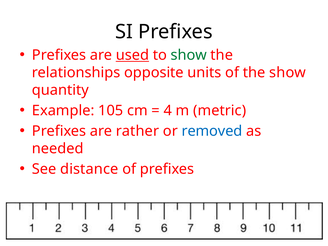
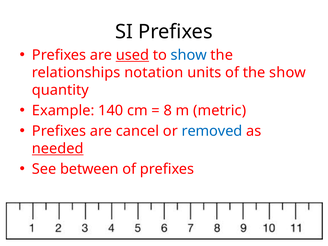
show colour: green -> blue (189, 55)
opposite: opposite -> notation (154, 73)
105: 105 -> 140 (111, 111)
4: 4 -> 8 (168, 111)
rather: rather -> cancel (137, 131)
needed underline: none -> present (58, 149)
distance: distance -> between (89, 169)
